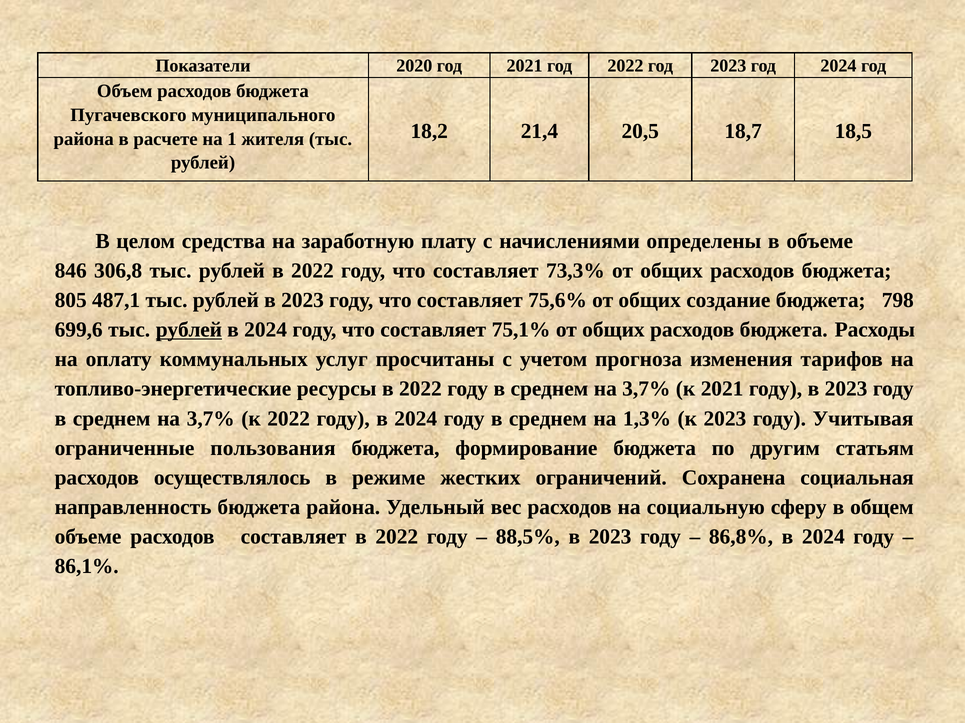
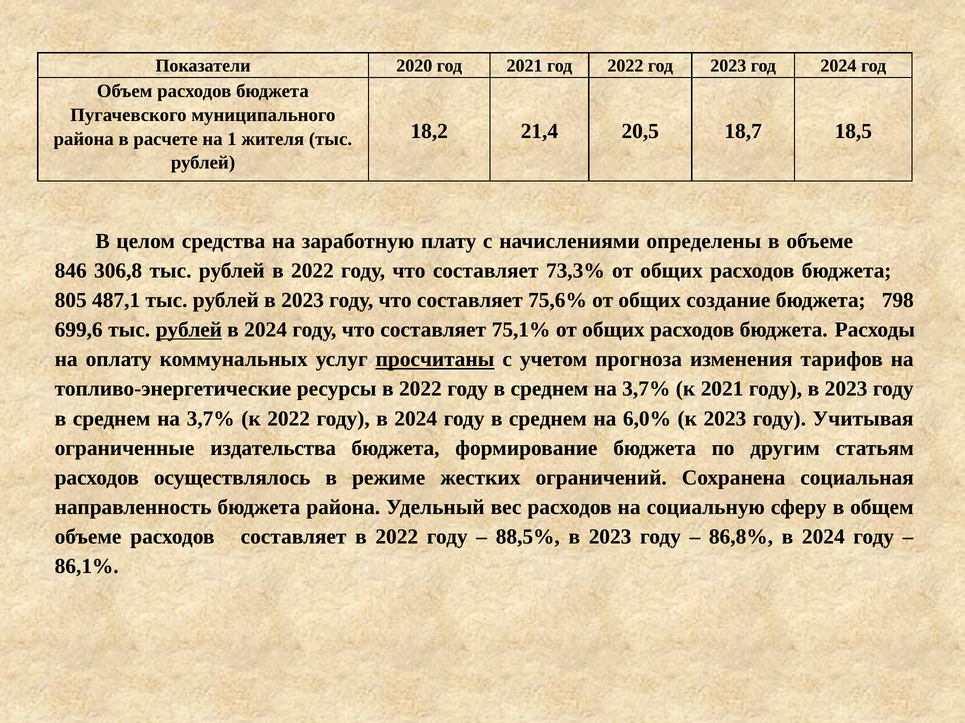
просчитаны underline: none -> present (435, 360)
1,3%: 1,3% -> 6,0% (647, 419)
пользования: пользования -> издательства (273, 448)
